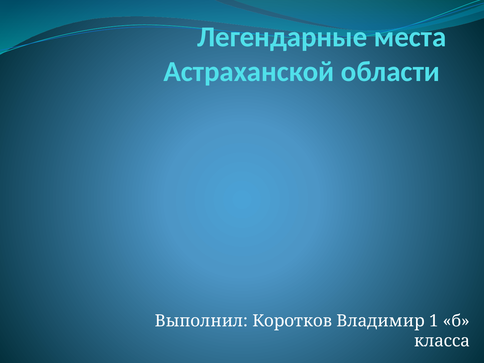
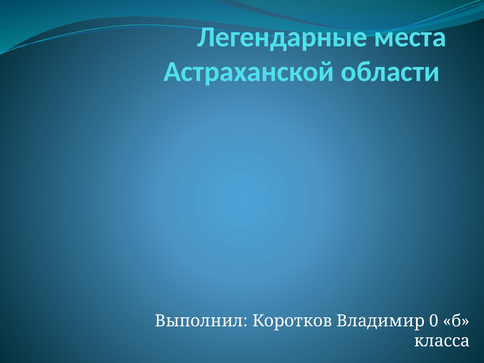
1: 1 -> 0 (434, 321)
